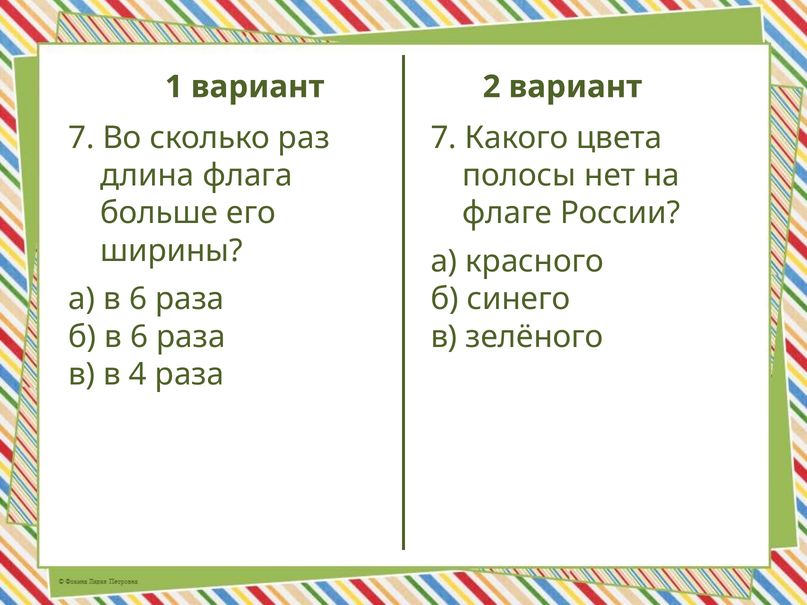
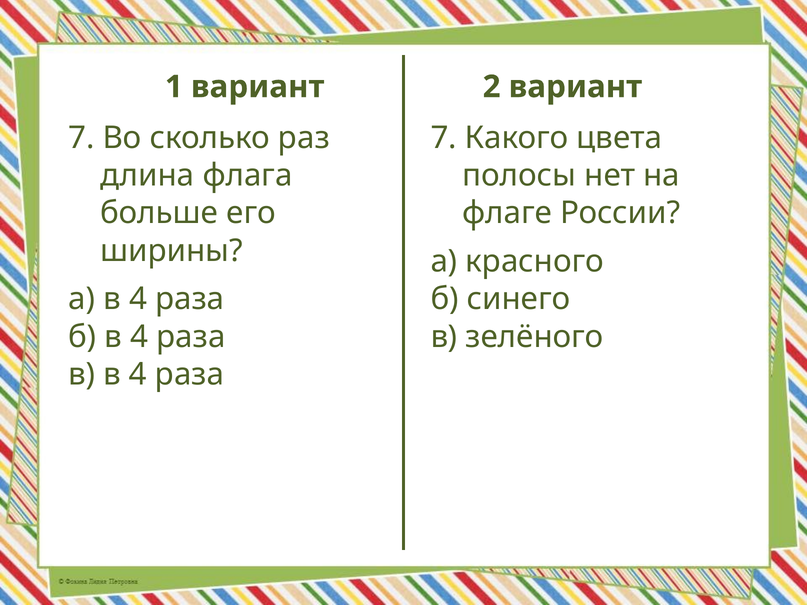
а в 6: 6 -> 4 (138, 299)
б в 6: 6 -> 4 (139, 337)
